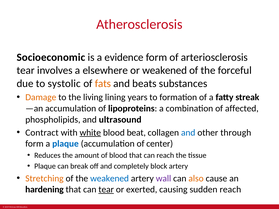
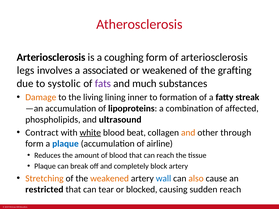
Socioeconomic: Socioeconomic -> Arteriosclerosis (51, 57)
evidence: evidence -> coughing (124, 57)
tear: tear -> legs (26, 70)
elsewhere: elsewhere -> associated (105, 70)
forceful: forceful -> grafting (235, 70)
fats colour: orange -> purple (103, 84)
beats: beats -> much (145, 84)
years: years -> inner (137, 97)
and colour: blue -> orange (188, 133)
center: center -> airline (160, 144)
weakened colour: blue -> orange (110, 179)
wall colour: purple -> blue (164, 179)
hardening: hardening -> restricted (44, 190)
tear underline: present -> none (106, 190)
exerted: exerted -> blocked (142, 190)
